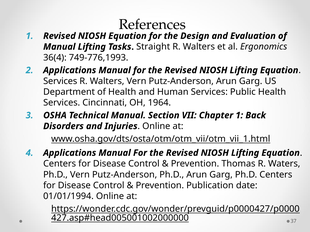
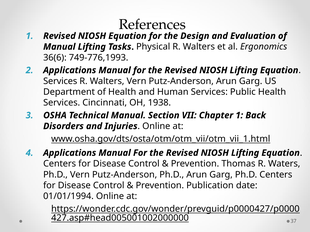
Straight: Straight -> Physical (153, 47)
36(4: 36(4 -> 36(6 (55, 58)
1964: 1964 -> 1938 (159, 103)
